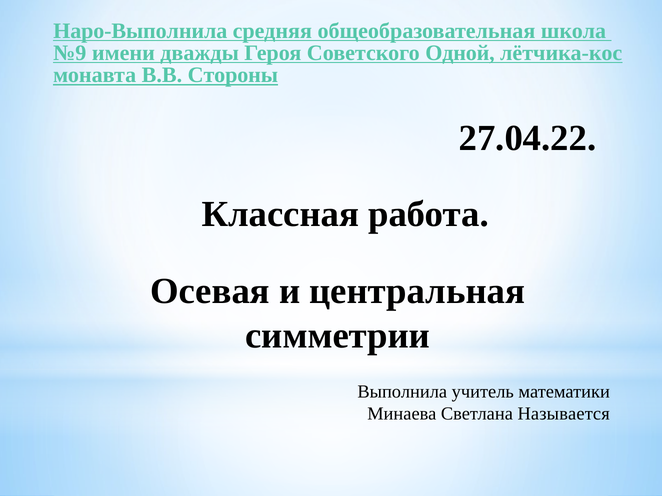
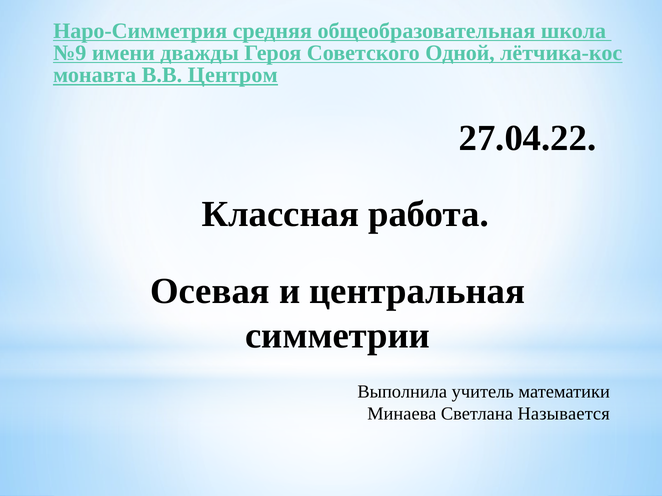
Наро-Выполнила: Наро-Выполнила -> Наро-Симметрия (140, 31)
Стороны: Стороны -> Центром (233, 75)
